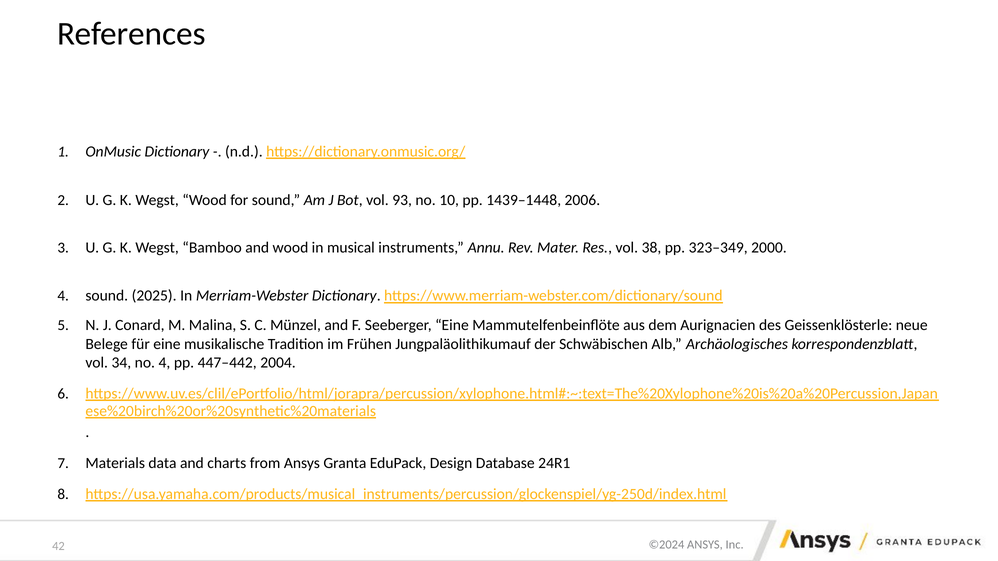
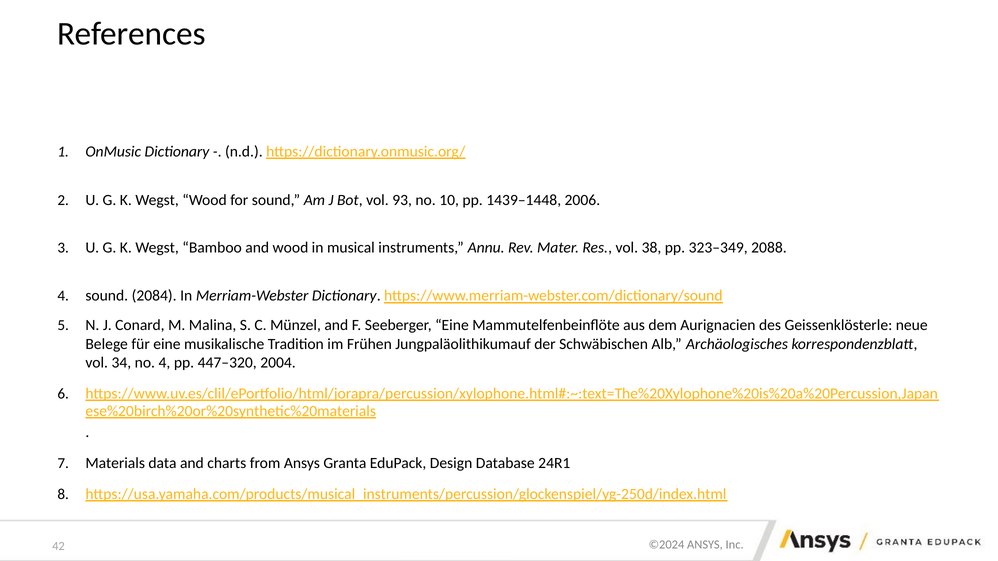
2000: 2000 -> 2088 (769, 248)
2025: 2025 -> 2084 (154, 296)
447–442: 447–442 -> 447–320 (227, 363)
